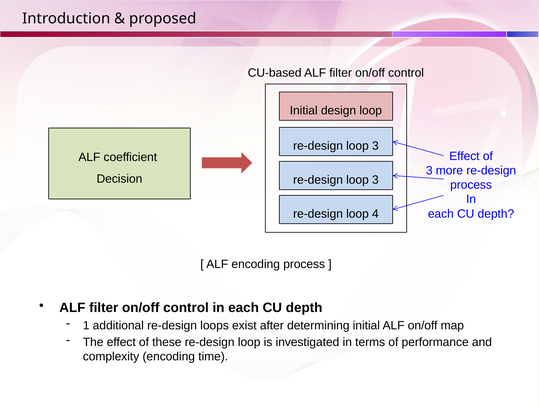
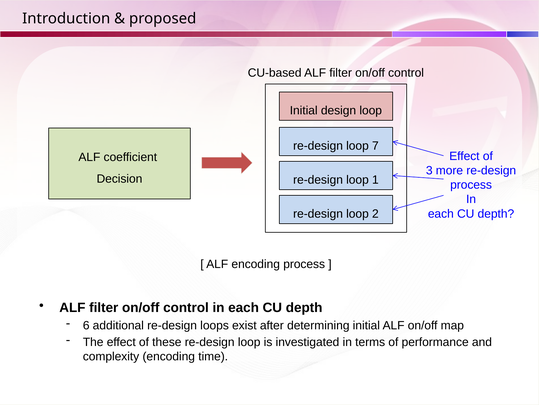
3: 3 -> 7 (375, 146)
3: 3 -> 1 (375, 180)
4: 4 -> 2 (375, 214)
1: 1 -> 6 (86, 325)
